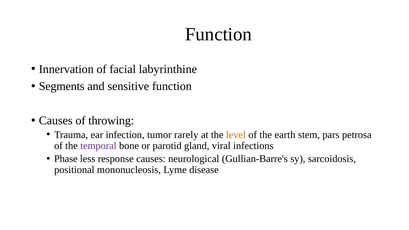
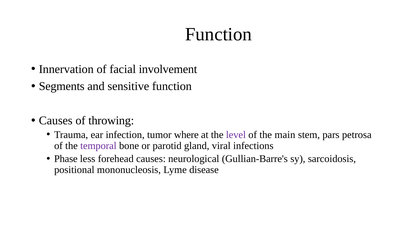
labyrinthine: labyrinthine -> involvement (168, 69)
rarely: rarely -> where (186, 135)
level colour: orange -> purple (236, 135)
earth: earth -> main (285, 135)
response: response -> forehead (116, 159)
